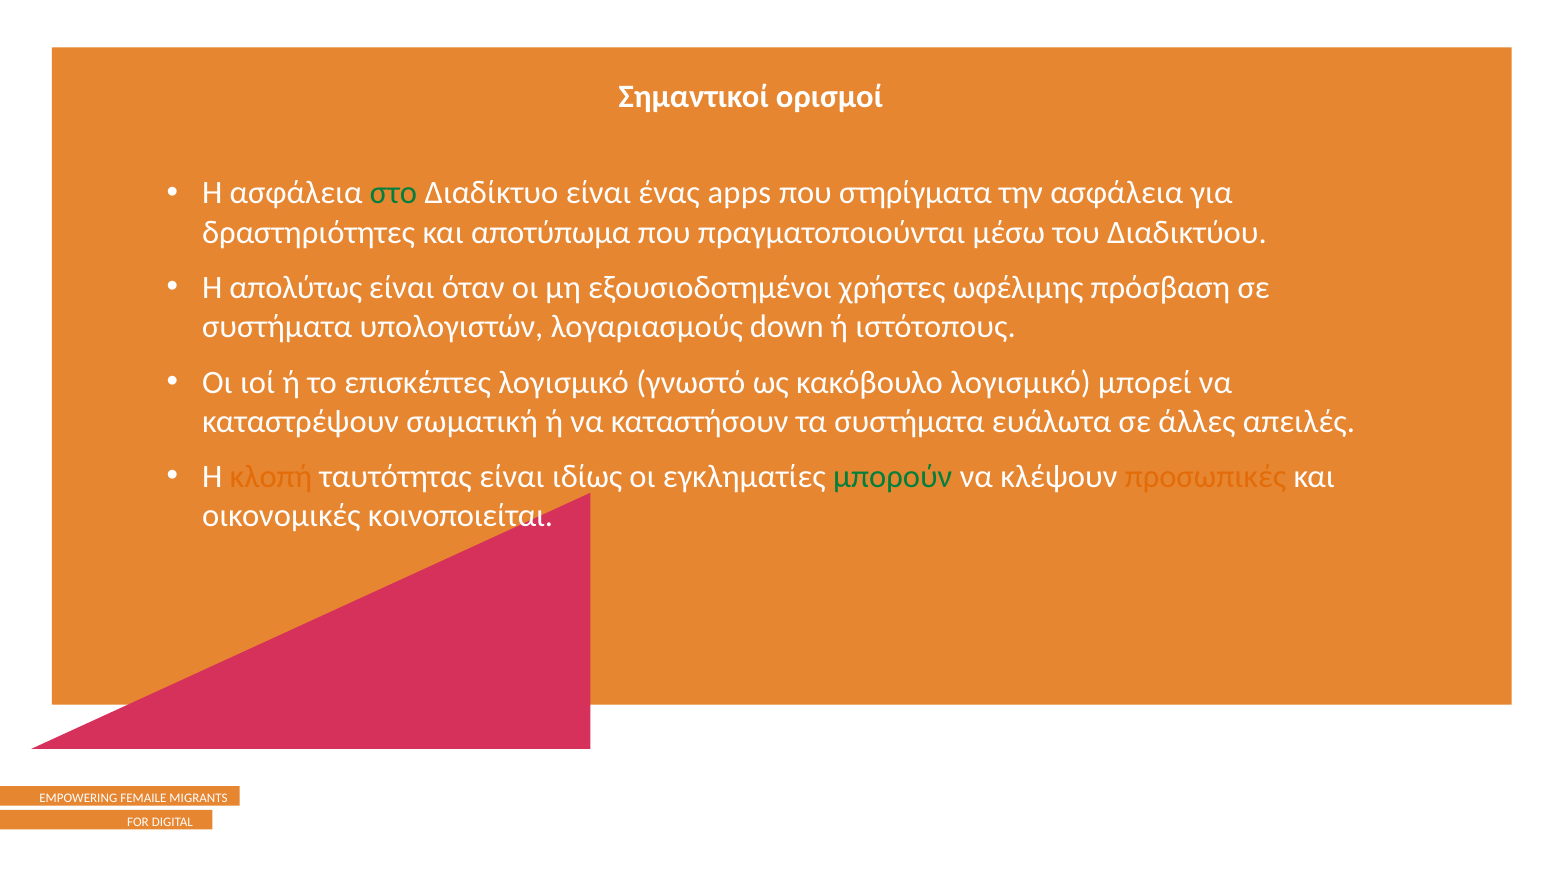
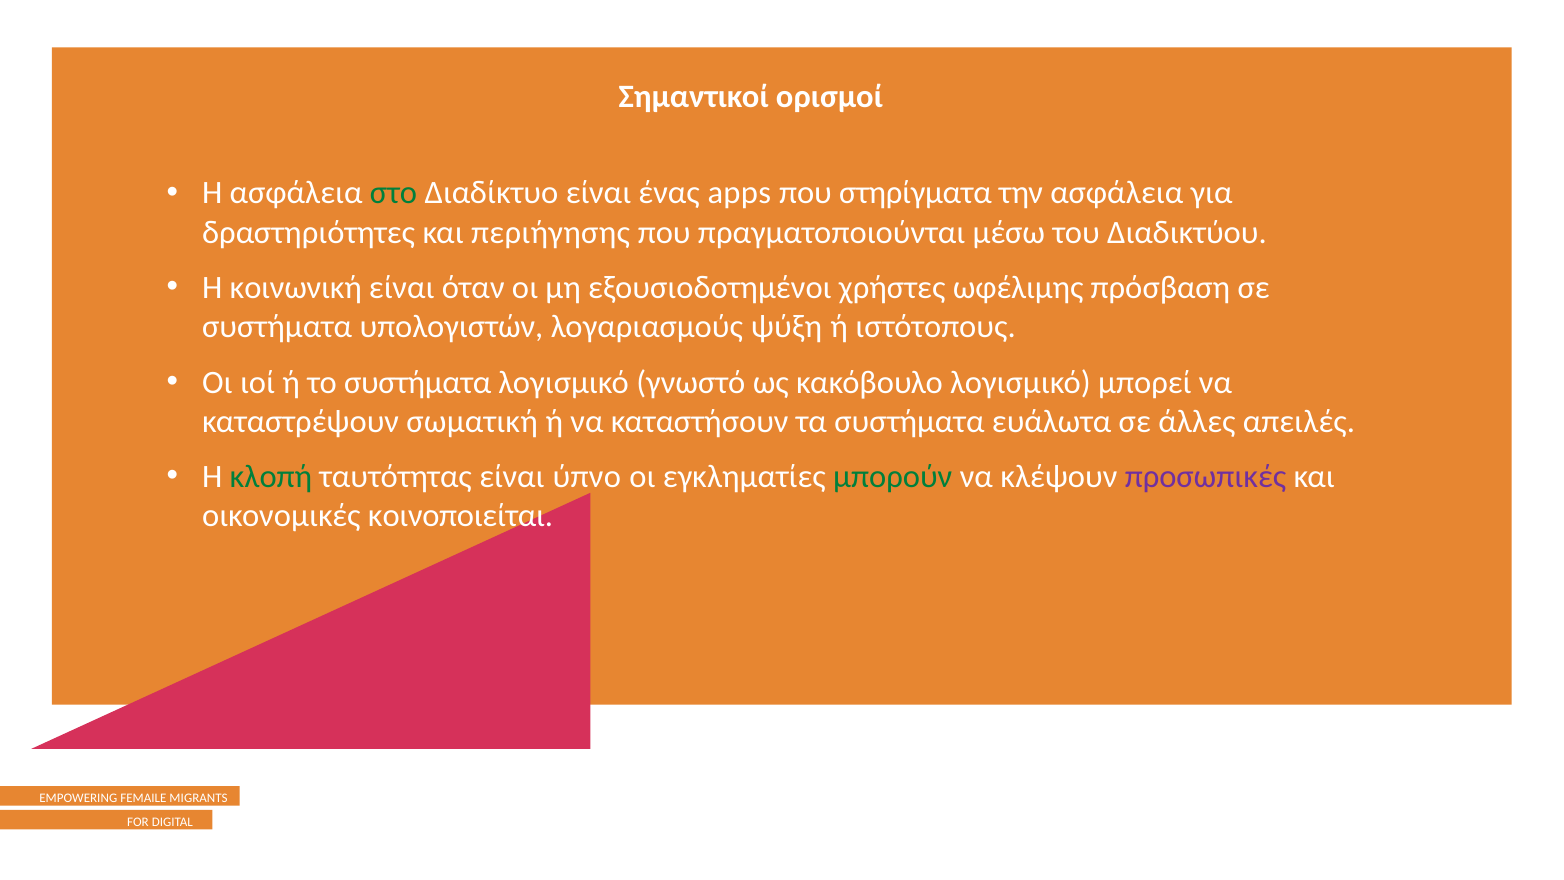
αποτύπωμα: αποτύπωμα -> περιήγησης (551, 232)
απολύτως: απολύτως -> κοινωνική (296, 288)
down: down -> ψύξη (787, 327)
το επισκέπτες: επισκέπτες -> συστήματα (418, 382)
κλοπή colour: orange -> green (271, 477)
ιδίως: ιδίως -> ύπνο (587, 477)
προσωπικές colour: orange -> purple (1206, 477)
